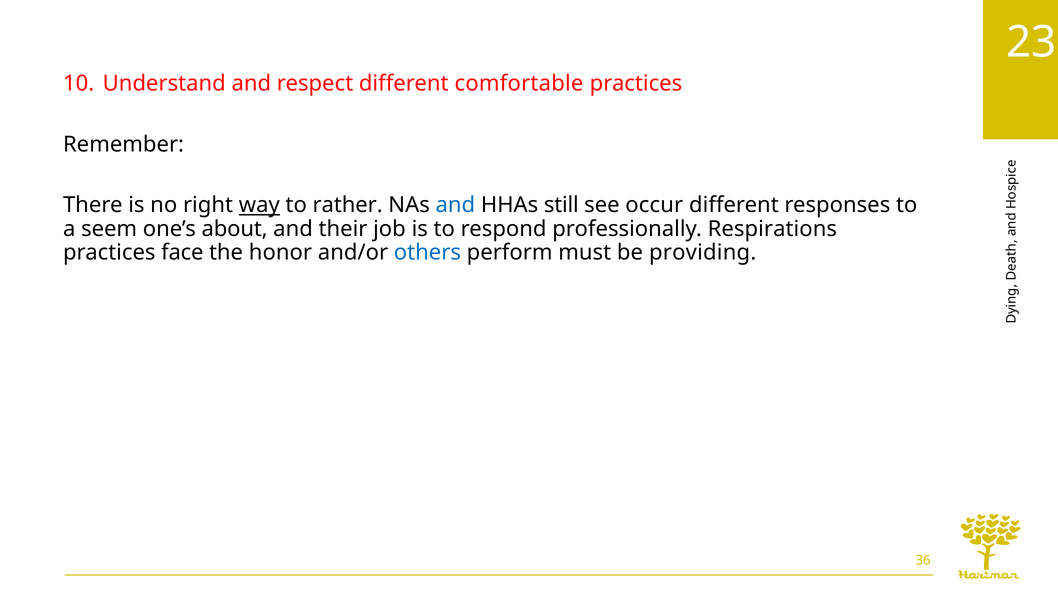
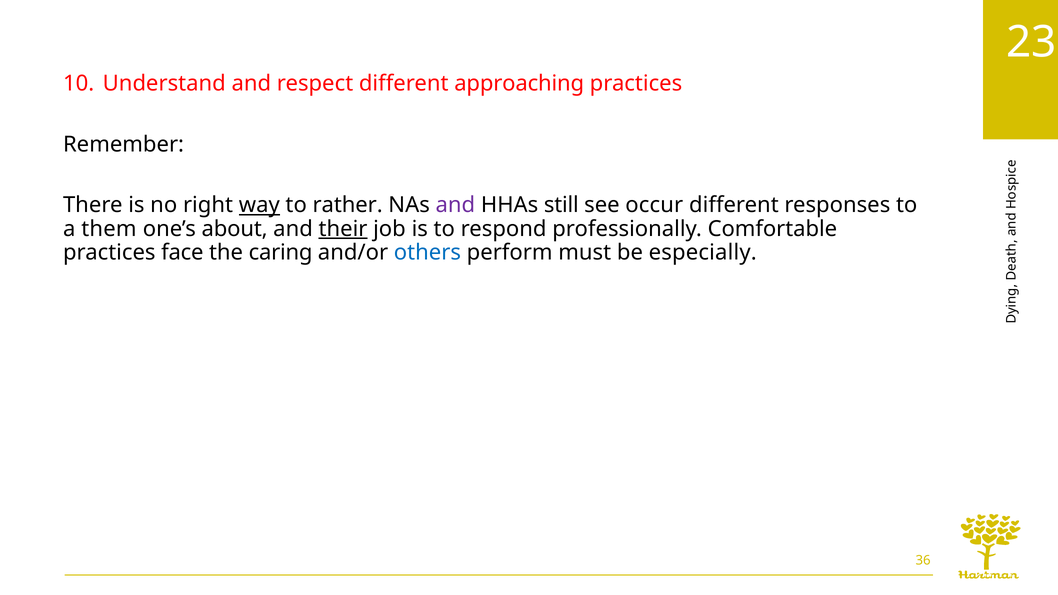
comfortable: comfortable -> approaching (519, 83)
and colour: blue -> purple (455, 205)
seem: seem -> them (109, 229)
their underline: none -> present (343, 229)
Respirations: Respirations -> Comfortable (772, 229)
honor: honor -> caring (281, 253)
providing: providing -> especially (703, 253)
